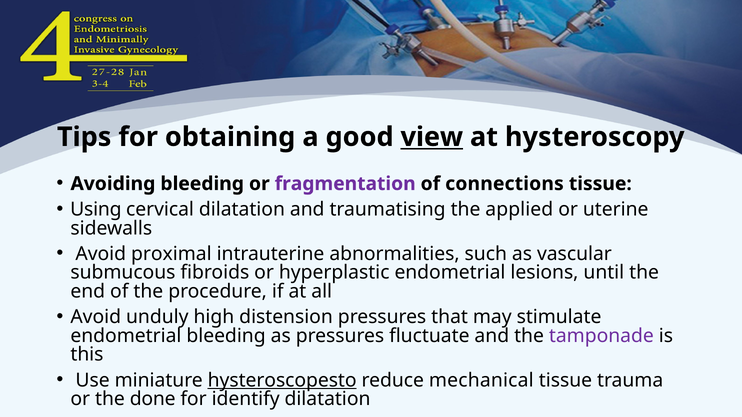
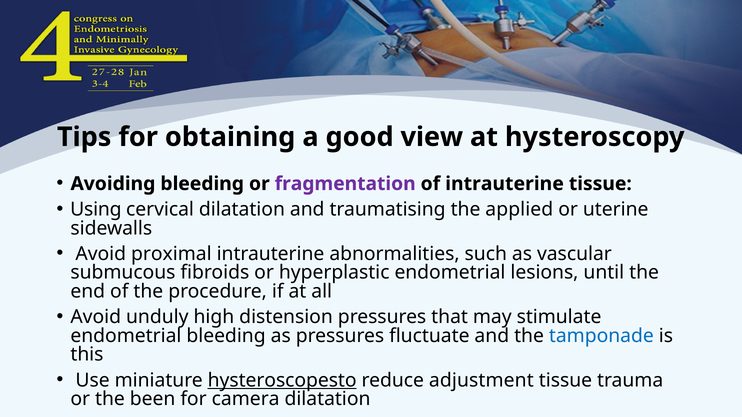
view underline: present -> none (432, 137)
of connections: connections -> intrauterine (505, 184)
tamponade colour: purple -> blue (601, 336)
mechanical: mechanical -> adjustment (481, 381)
done: done -> been (153, 399)
identify: identify -> camera (246, 399)
